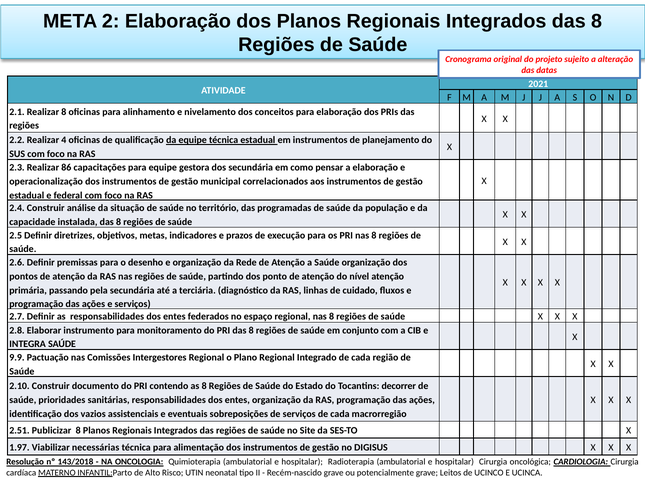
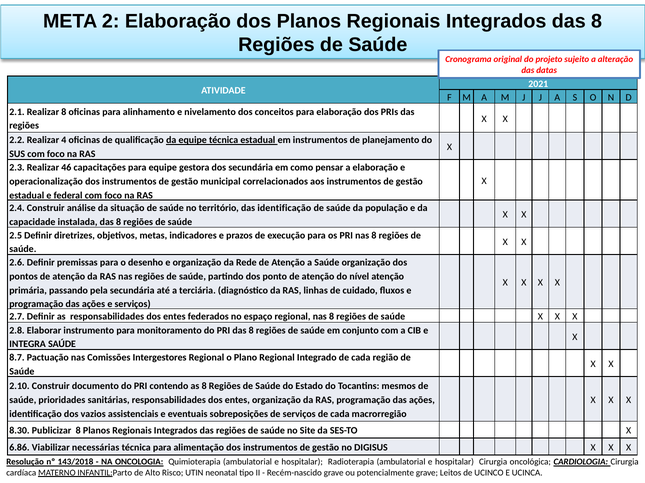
86: 86 -> 46 (66, 168)
das programadas: programadas -> identificação (284, 208)
9.9: 9.9 -> 8.7 (17, 358)
decorrer: decorrer -> mesmos (399, 387)
2.51: 2.51 -> 8.30 (19, 431)
1.97: 1.97 -> 6.86 (19, 448)
